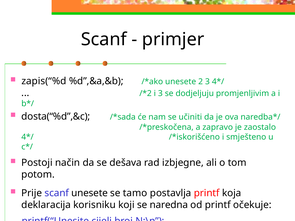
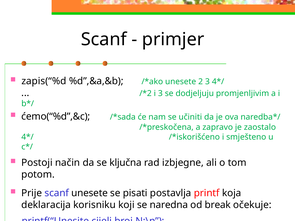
dosta(“%d”,&c: dosta(“%d”,&c -> ćemo(“%d”,&c (56, 117)
dešava: dešava -> ključna (126, 163)
tamo: tamo -> pisati (135, 193)
od printf: printf -> break (218, 205)
